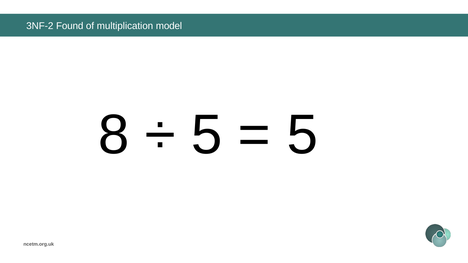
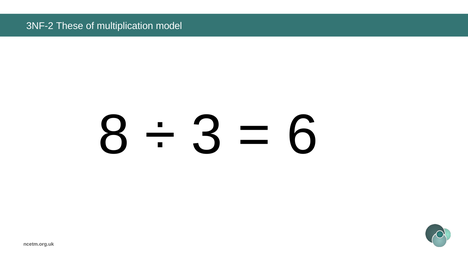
Found: Found -> These (70, 26)
5: 5 -> 3 (207, 135)
5: 5 -> 6 (303, 135)
